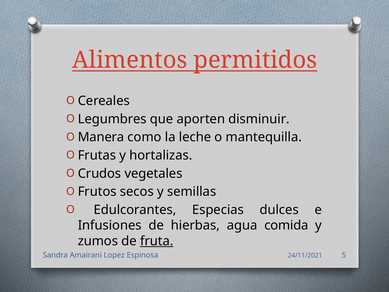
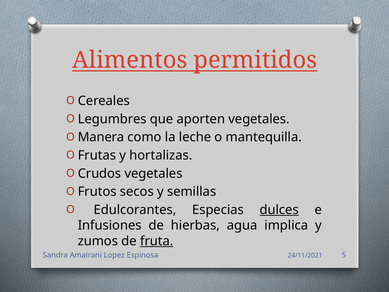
aporten disminuir: disminuir -> vegetales (259, 119)
dulces underline: none -> present (279, 210)
comida: comida -> implica (286, 225)
